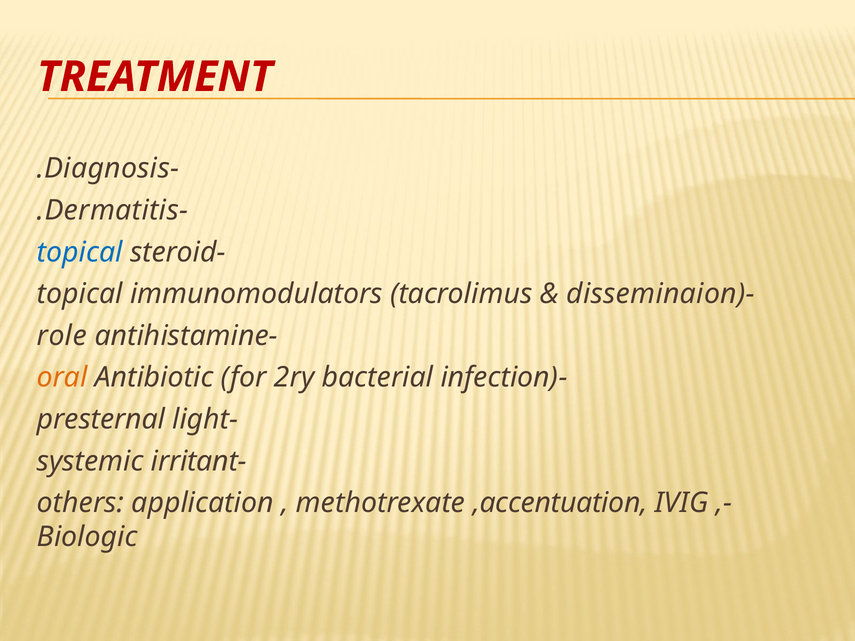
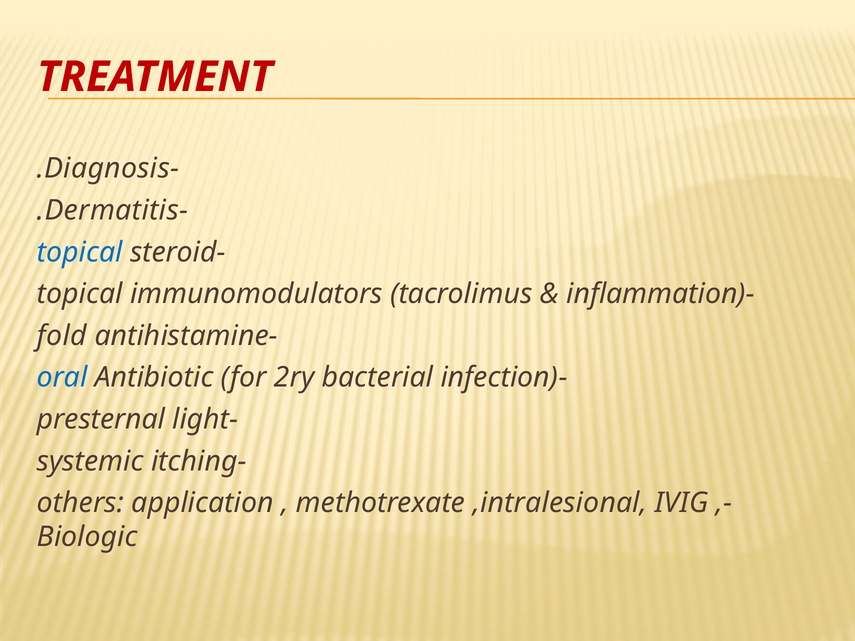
disseminaion: disseminaion -> inflammation (656, 294)
role: role -> fold (62, 336)
oral colour: orange -> blue (62, 378)
irritant: irritant -> itching (194, 461)
,accentuation: ,accentuation -> ,intralesional (560, 503)
